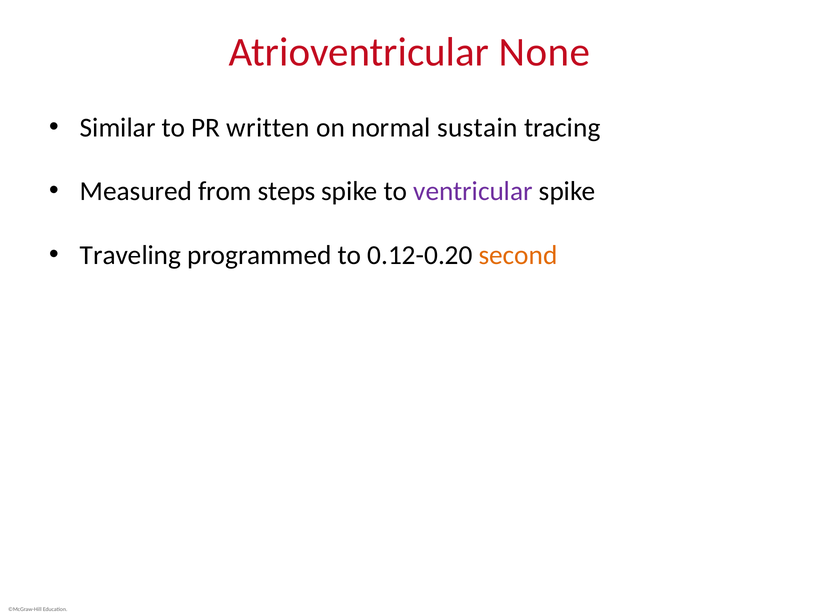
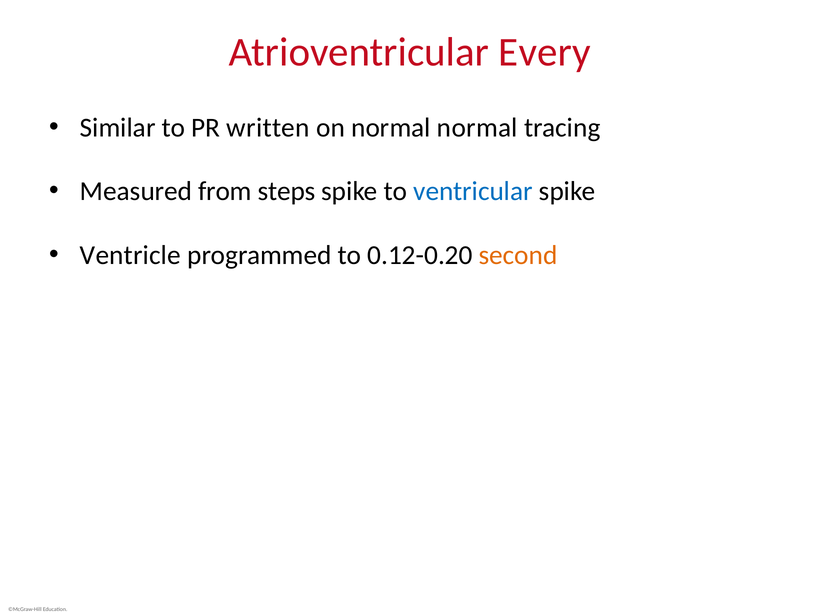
None: None -> Every (545, 52)
normal sustain: sustain -> normal (477, 128)
ventricular colour: purple -> blue (473, 191)
Traveling: Traveling -> Ventricle (130, 255)
